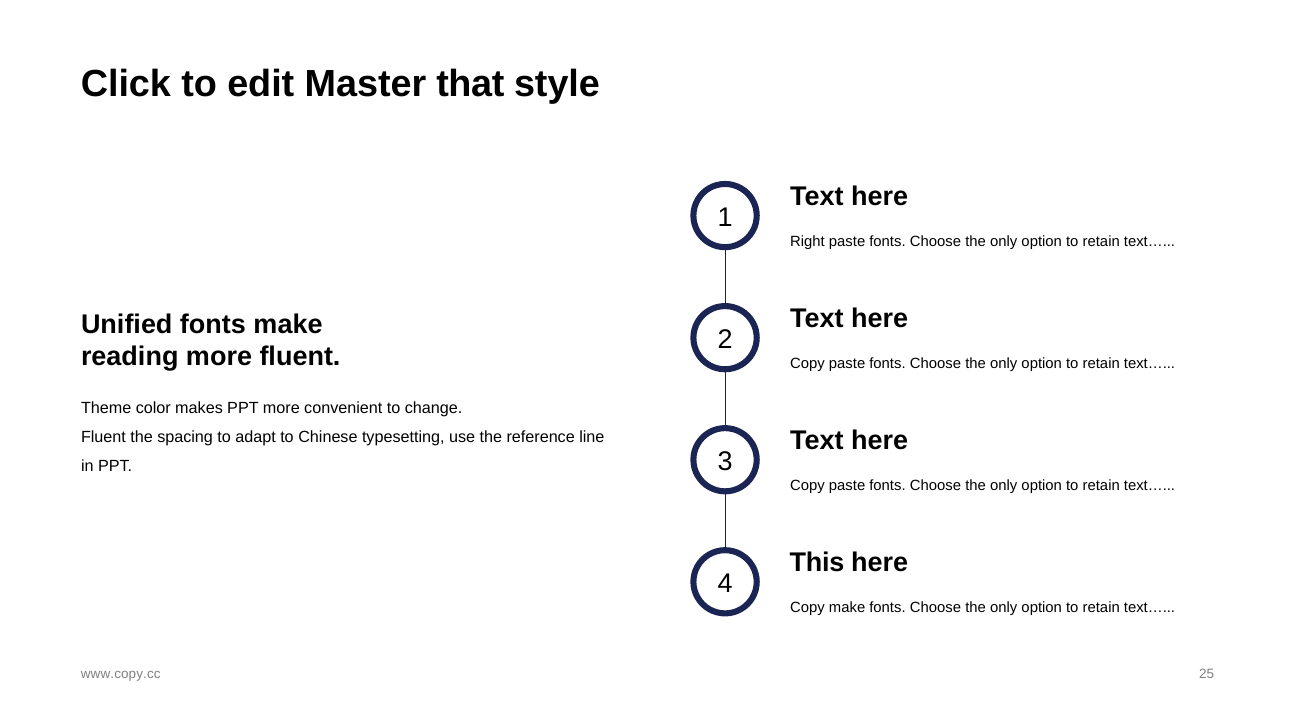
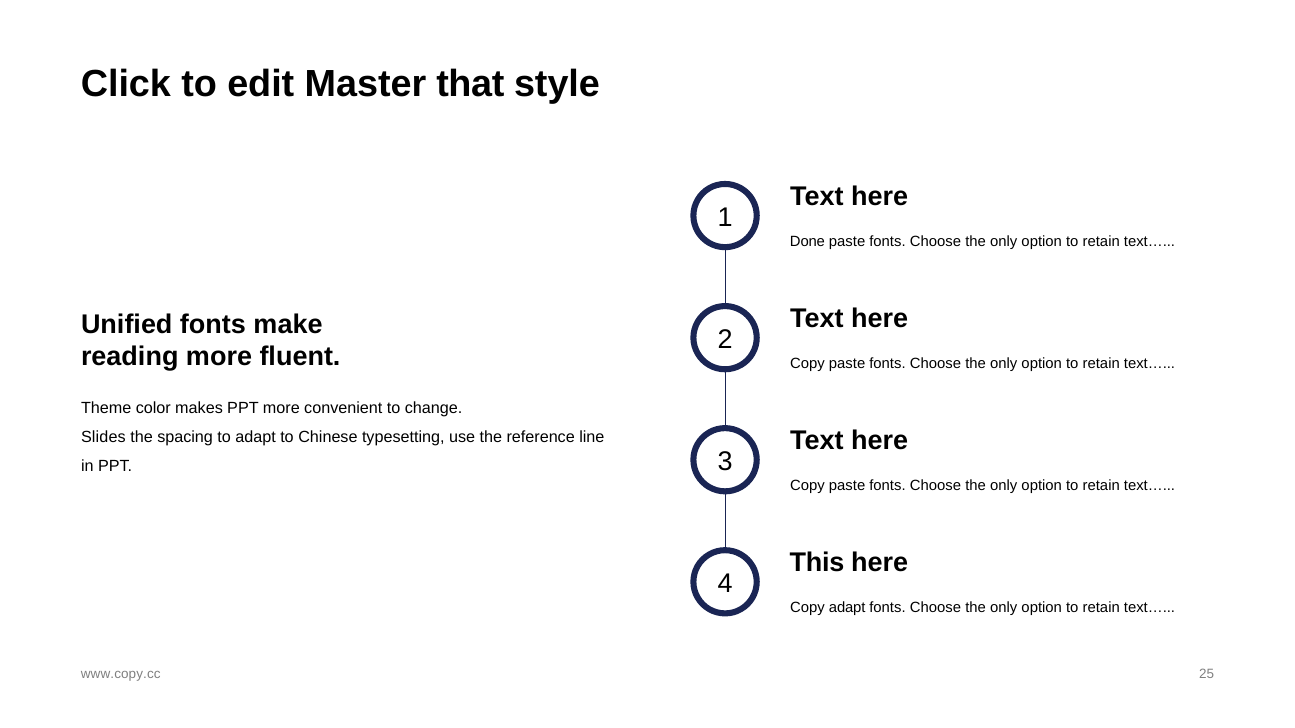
Right: Right -> Done (807, 242)
Fluent: Fluent -> Slides (103, 438)
Copy make: make -> adapt (847, 608)
